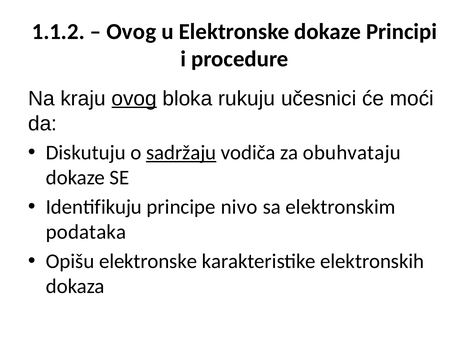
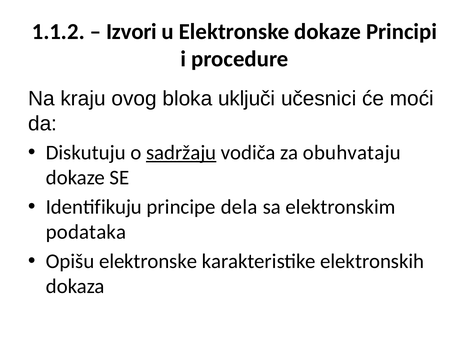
Ovog: Ovog -> Izvori (131, 32)
ovog underline: present -> none (134, 98)
rukuju: rukuju -> uključi (247, 98)
nivo: nivo -> dela (239, 207)
